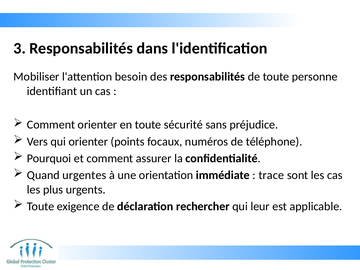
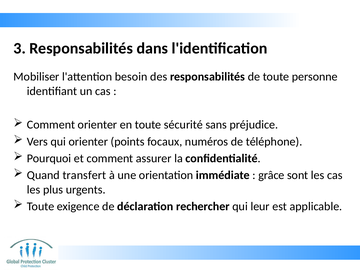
urgentes: urgentes -> transfert (84, 175)
trace: trace -> grâce (271, 175)
